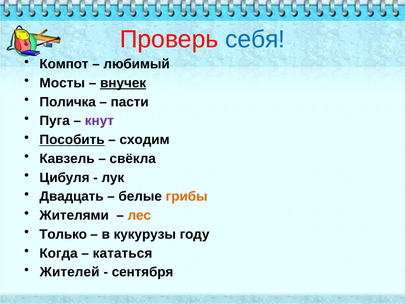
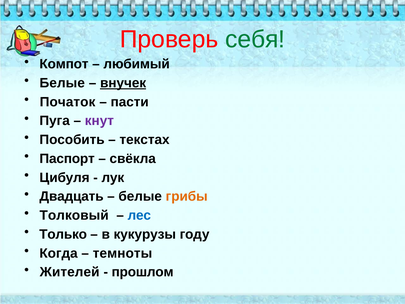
себя colour: blue -> green (255, 39)
Мосты: Мосты -> Белые (62, 83)
Поличка: Поличка -> Початок (68, 102)
Пособить underline: present -> none (72, 140)
сходим: сходим -> текстах (145, 140)
Кавзель: Кавзель -> Паспорт (67, 159)
Жителями: Жителями -> Толковый (74, 215)
лес colour: orange -> blue (139, 215)
кататься: кататься -> темноты (123, 253)
сентября: сентября -> прошлом (143, 272)
